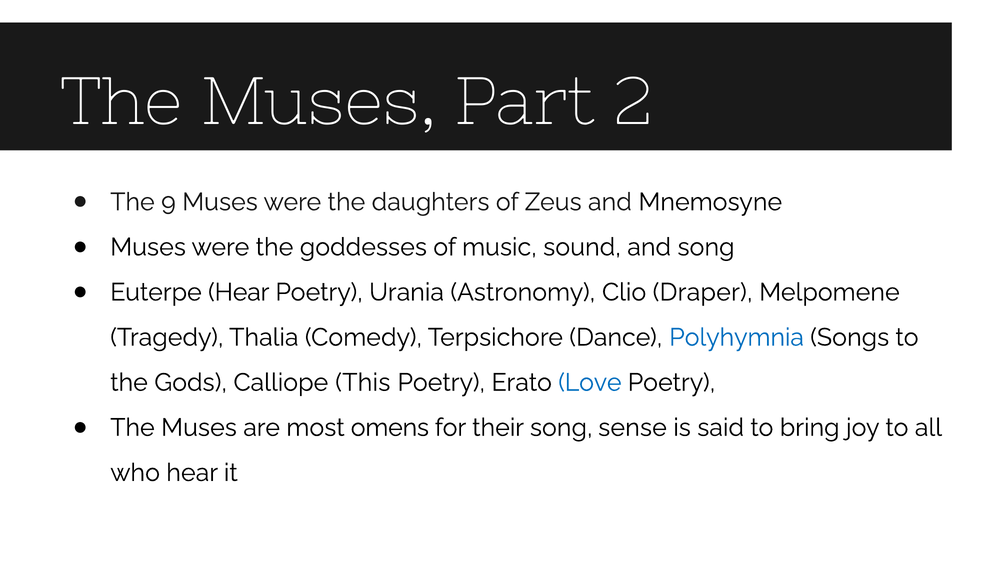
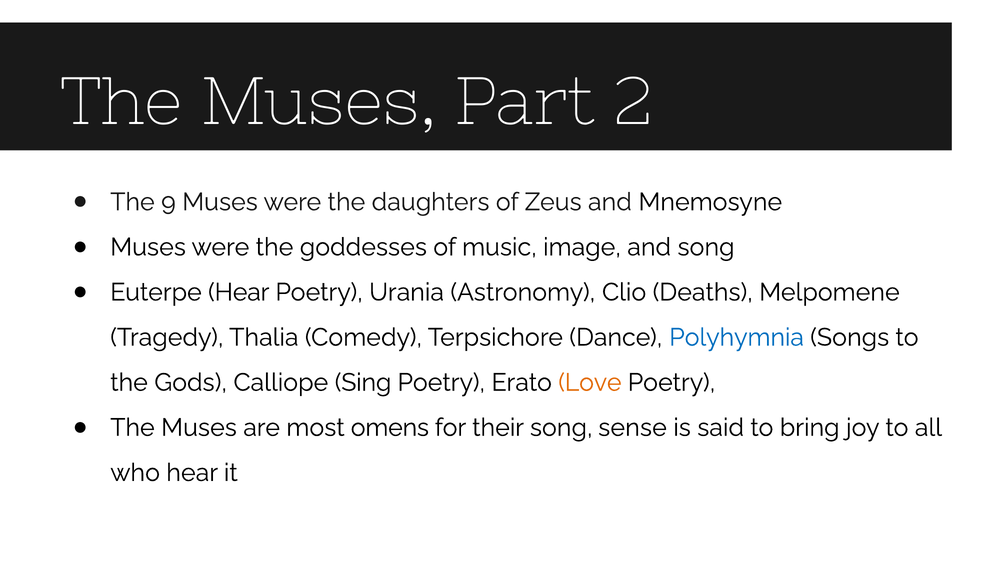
sound: sound -> image (582, 247)
Draper: Draper -> Deaths (703, 292)
This: This -> Sing (363, 382)
Love colour: blue -> orange (590, 382)
